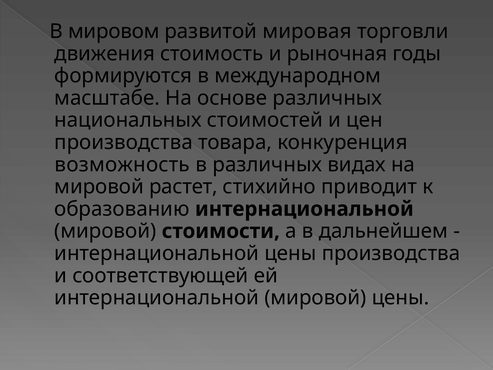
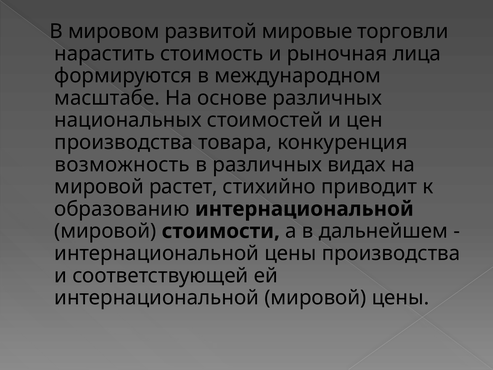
мировая: мировая -> мировые (307, 31)
движения: движения -> нарастить (105, 54)
годы: годы -> лица (417, 54)
